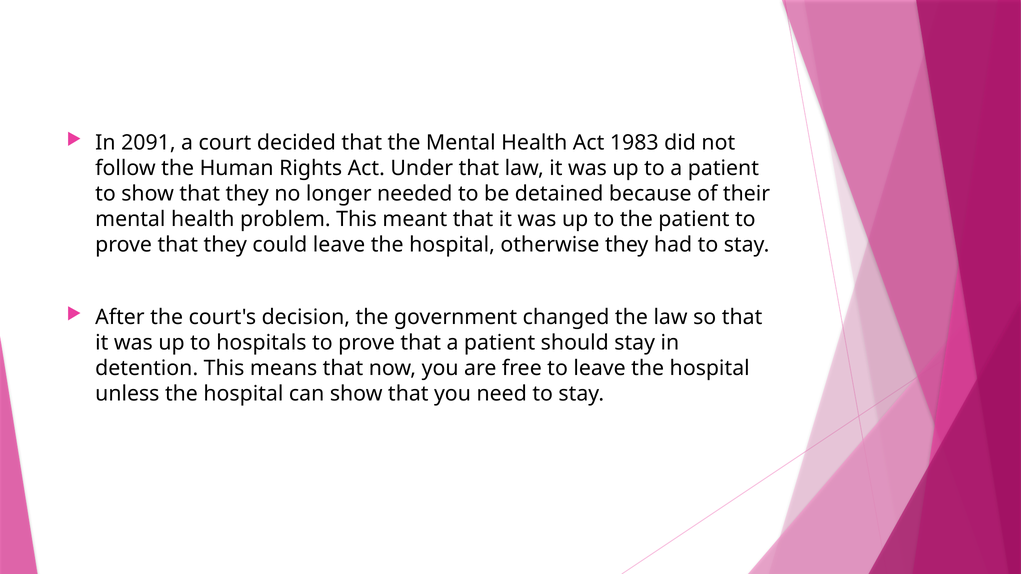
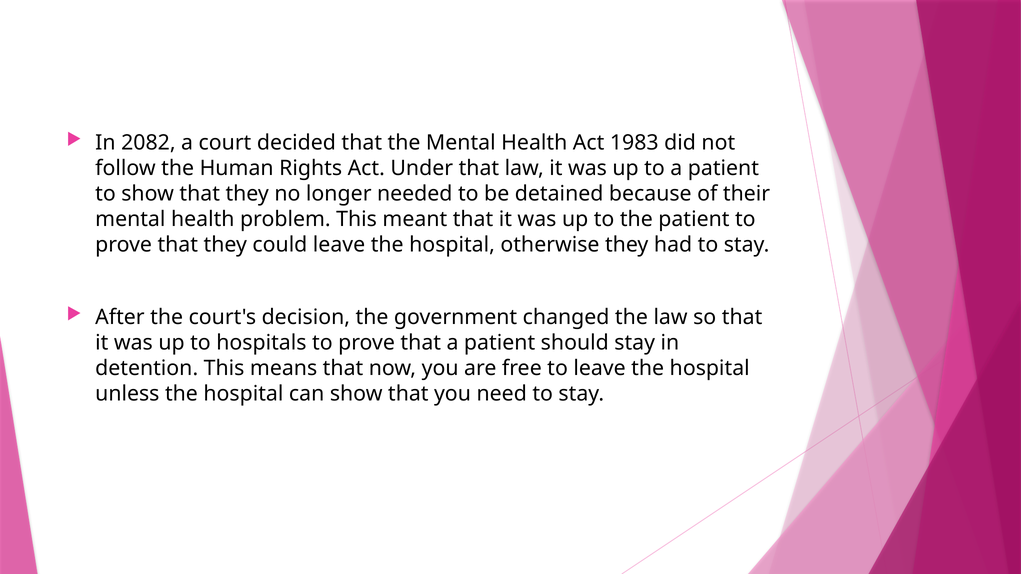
2091: 2091 -> 2082 (148, 143)
